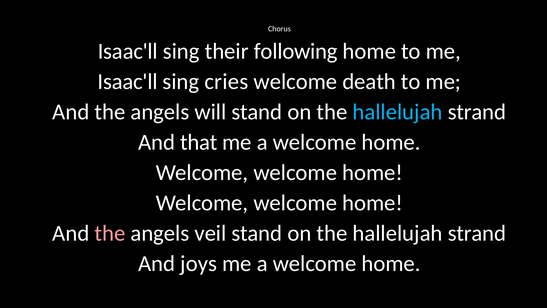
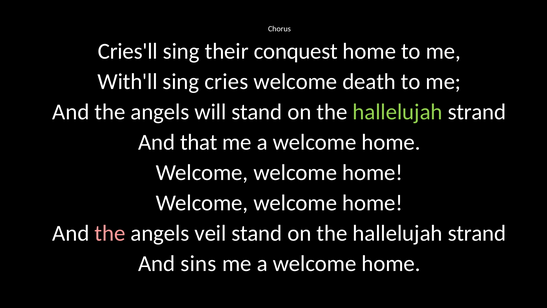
Isaac'll: Isaac'll -> Cries'll (128, 51)
following: following -> conquest (296, 51)
Isaac'll: Isaac'll -> With'll (128, 82)
hallelujah colour: light blue -> light green (398, 112)
joys: joys -> sins (198, 263)
